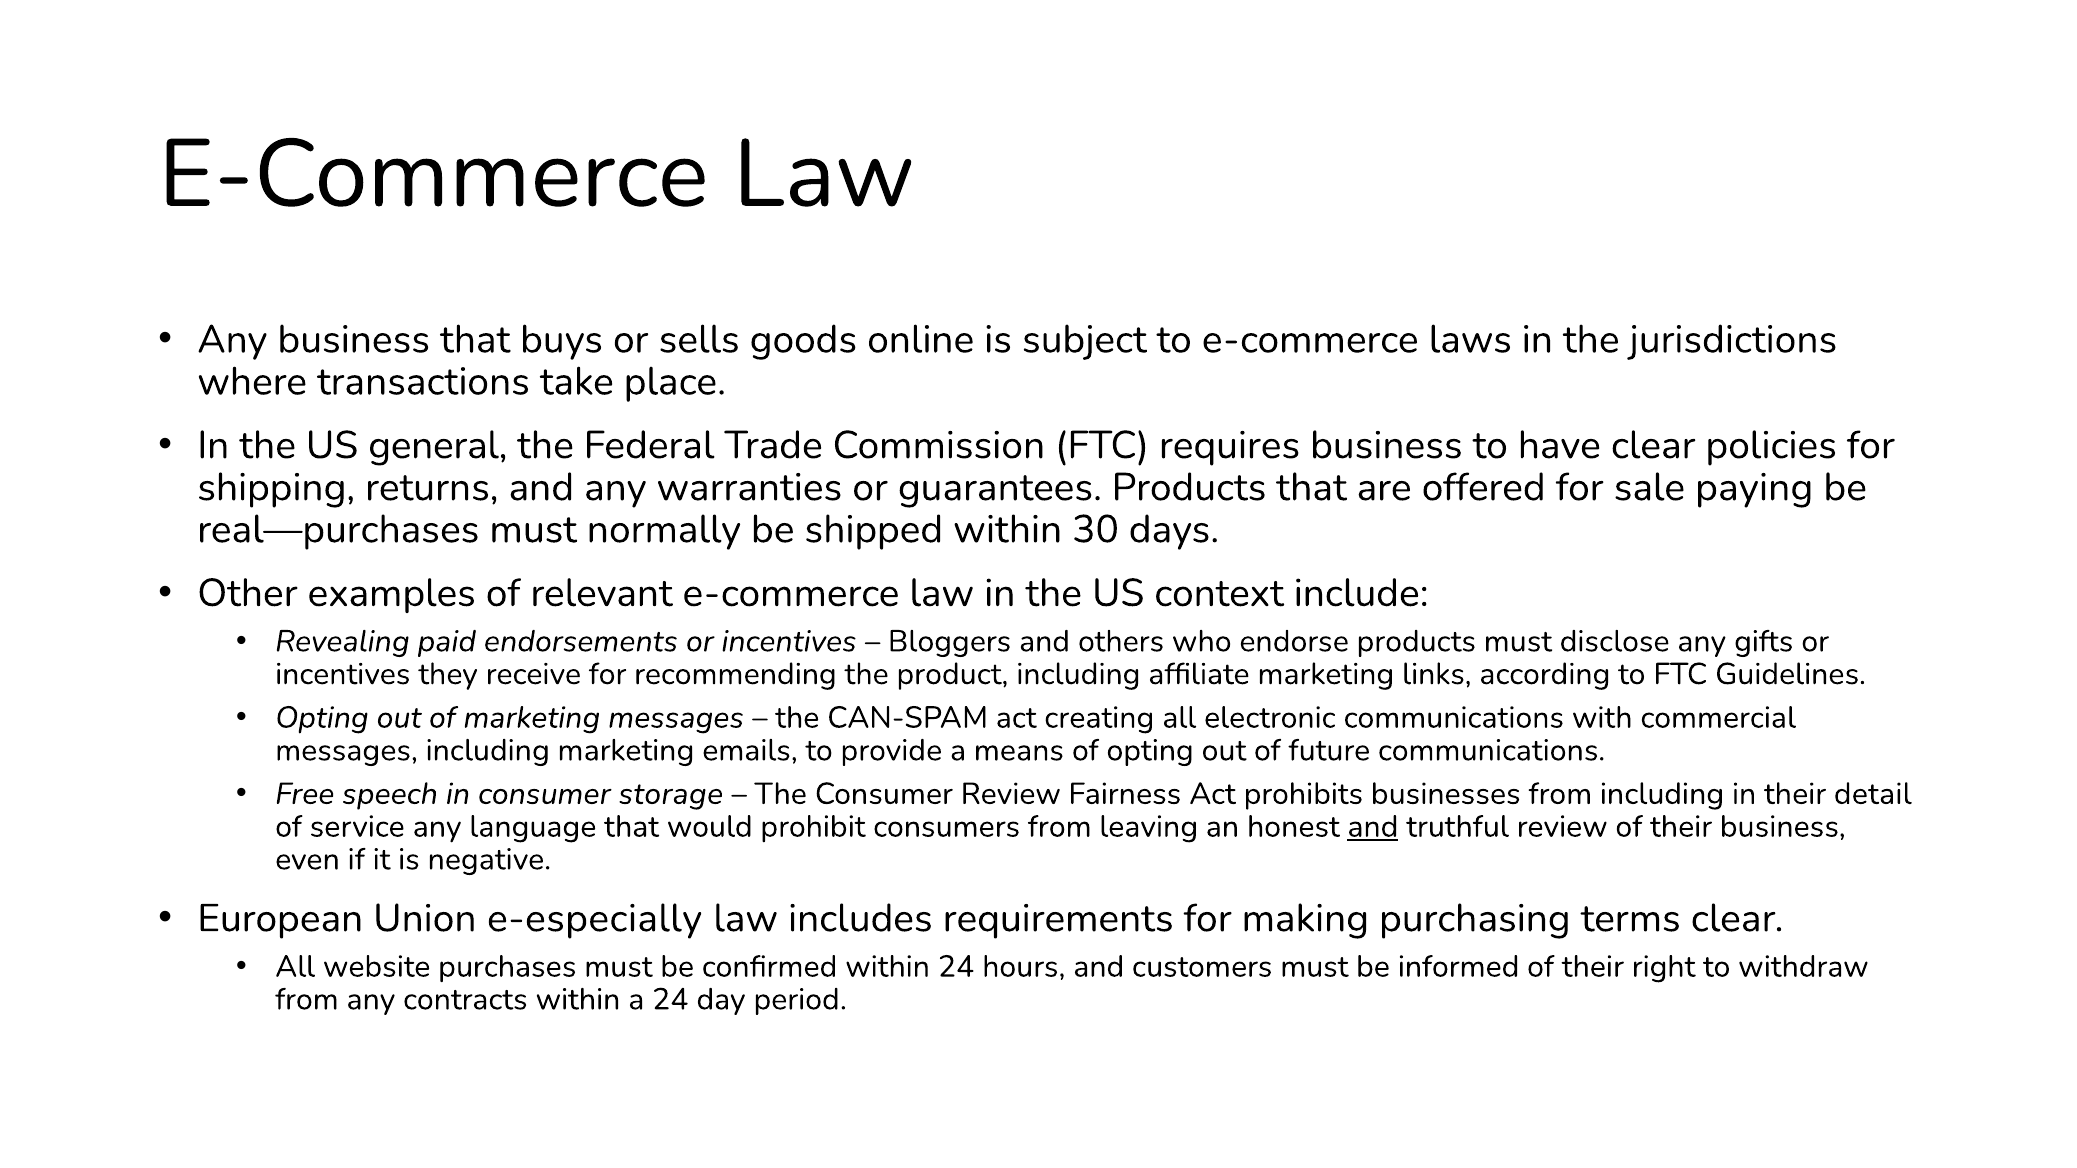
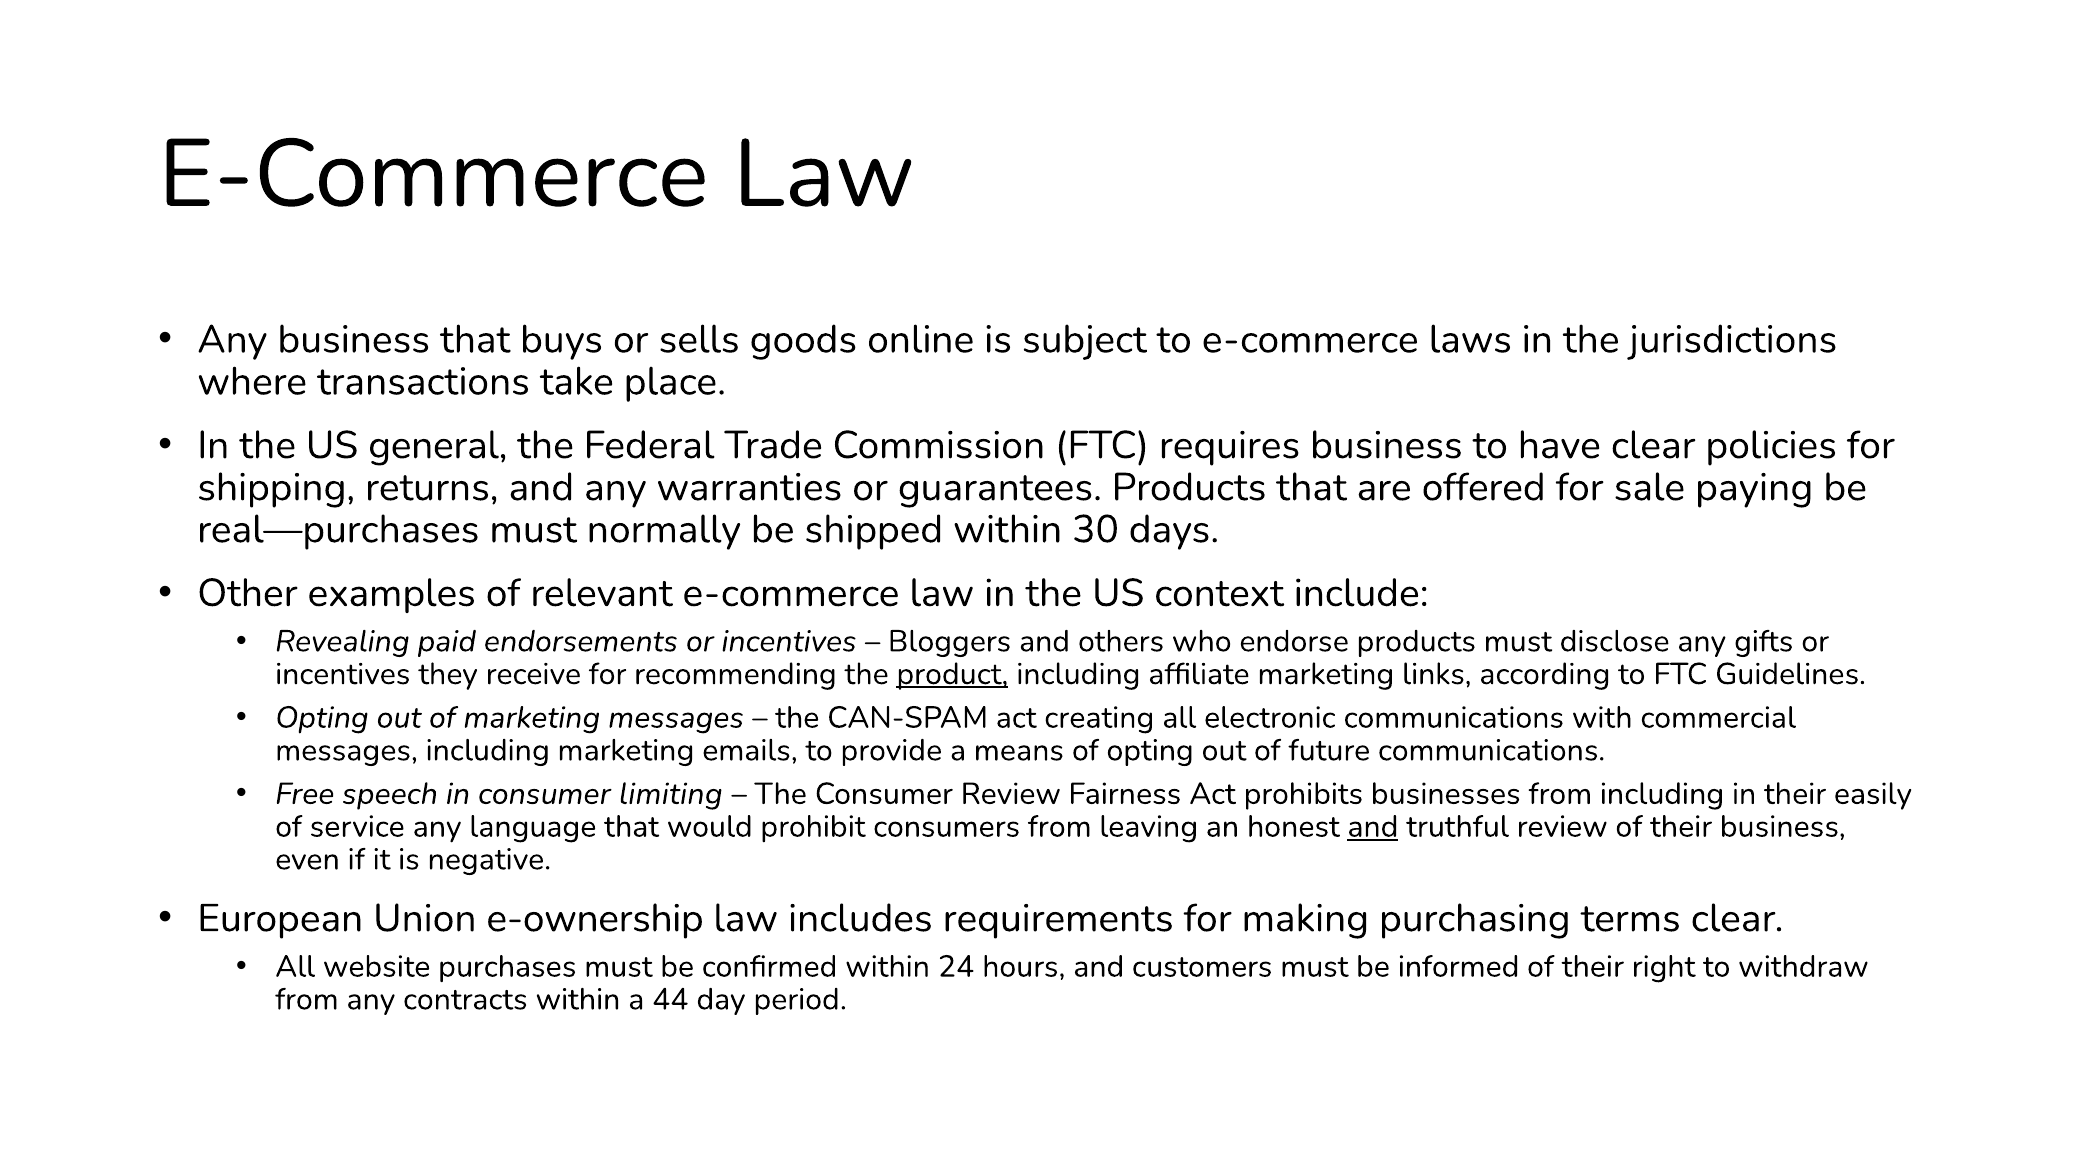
product underline: none -> present (952, 674)
storage: storage -> limiting (671, 794)
detail: detail -> easily (1873, 794)
e-especially: e-especially -> e-ownership (595, 919)
a 24: 24 -> 44 (670, 1000)
